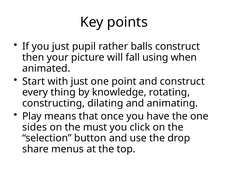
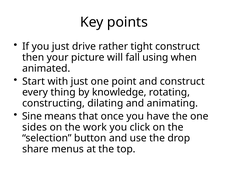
pupil: pupil -> drive (84, 46)
balls: balls -> tight (142, 46)
Play: Play -> Sine (32, 116)
must: must -> work (95, 127)
